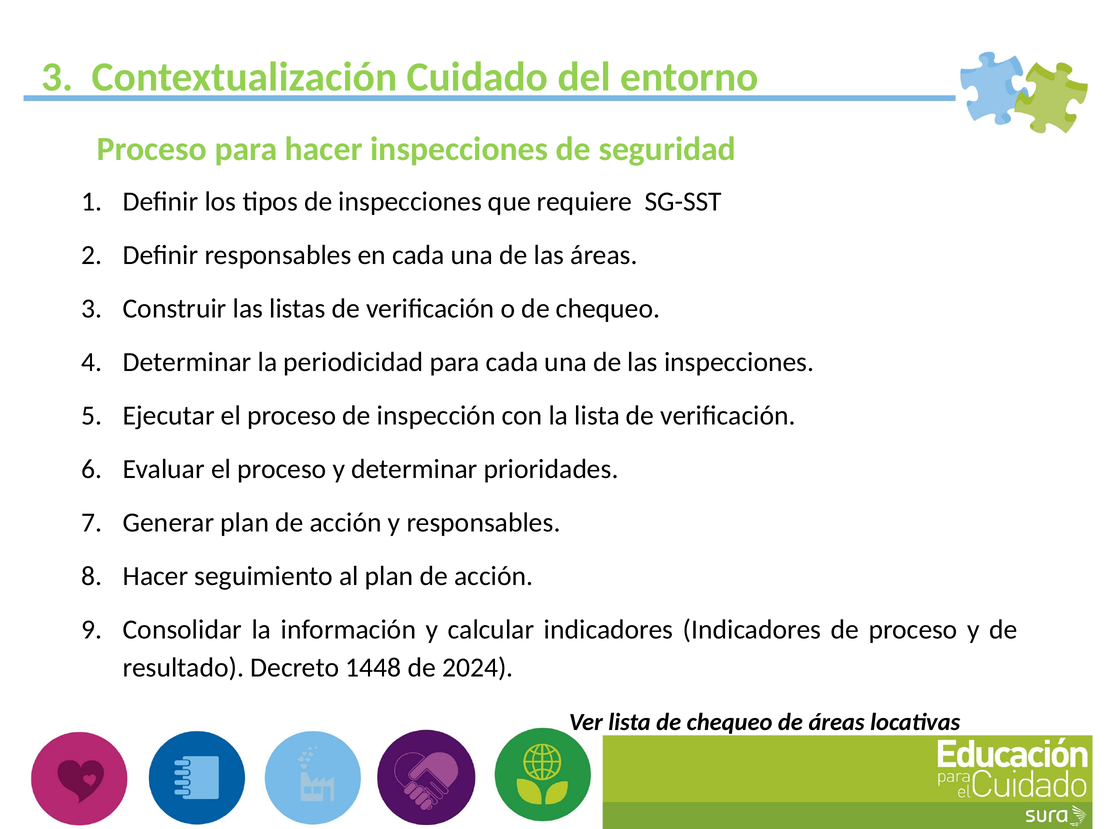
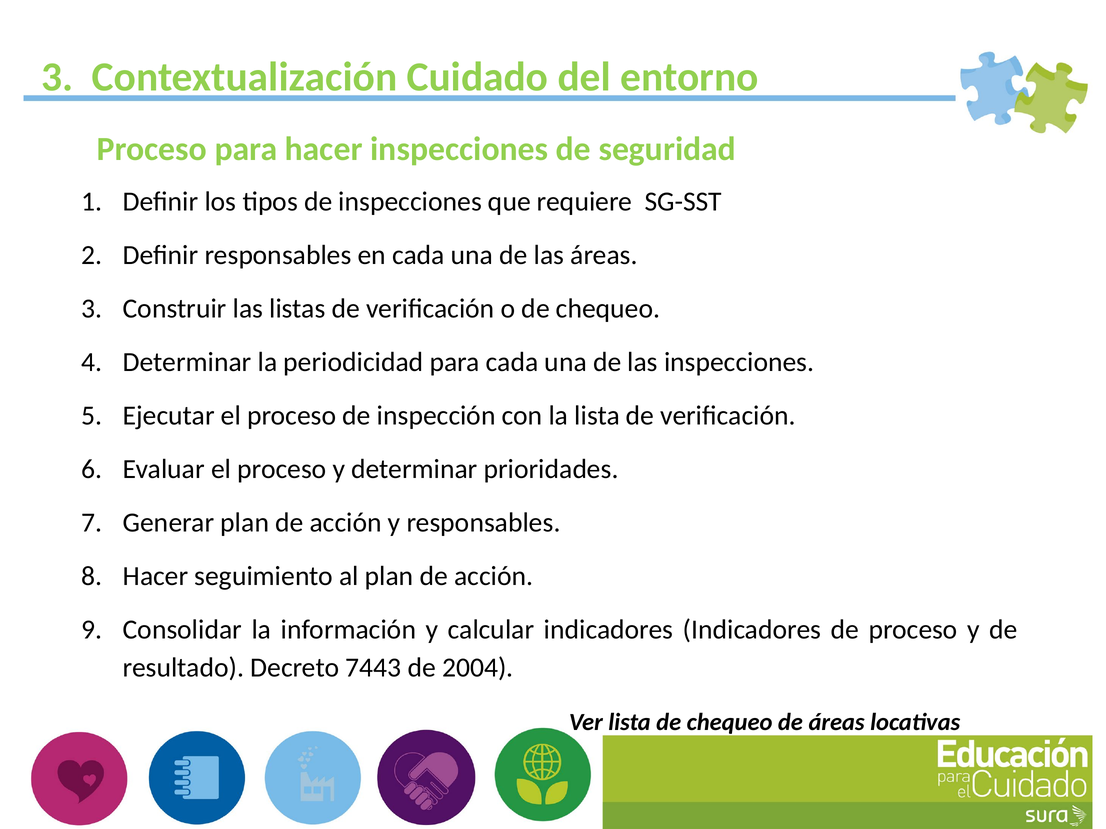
1448: 1448 -> 7443 (373, 668)
2024: 2024 -> 2004 (478, 668)
